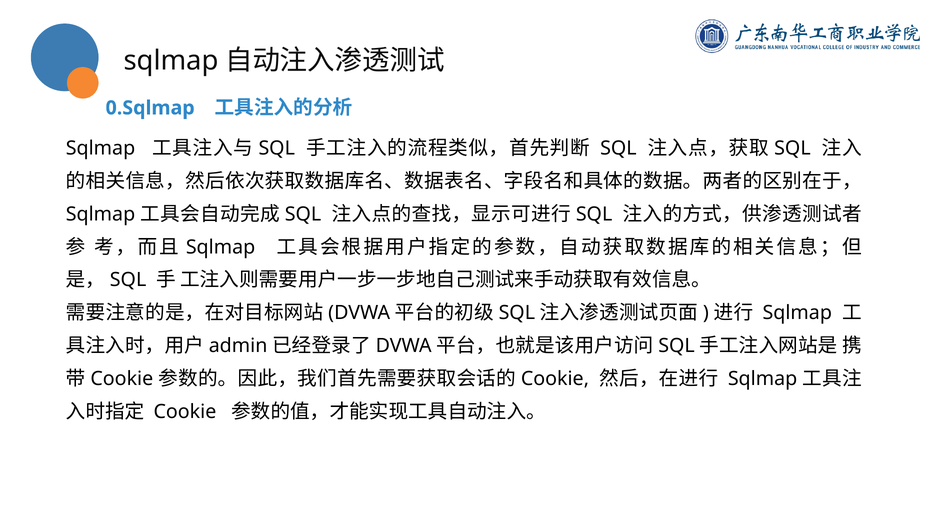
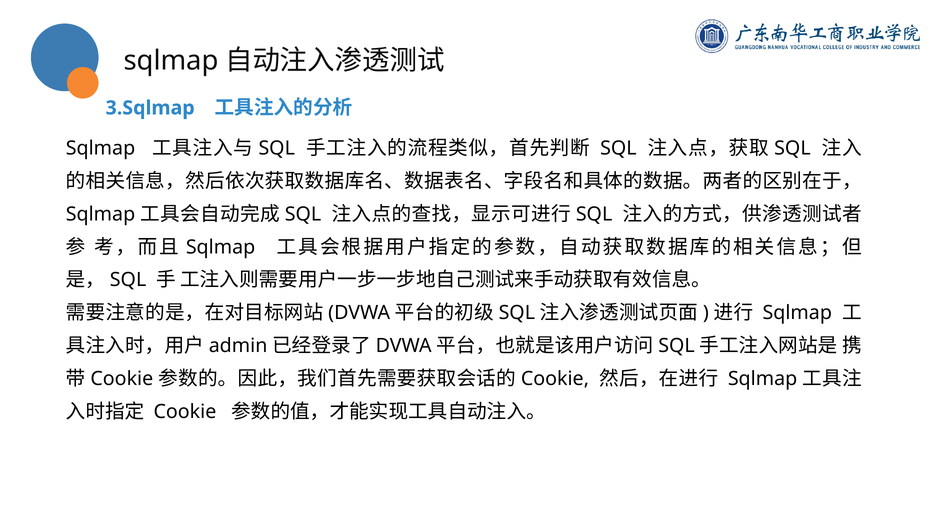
0.Sqlmap: 0.Sqlmap -> 3.Sqlmap (150, 108)
